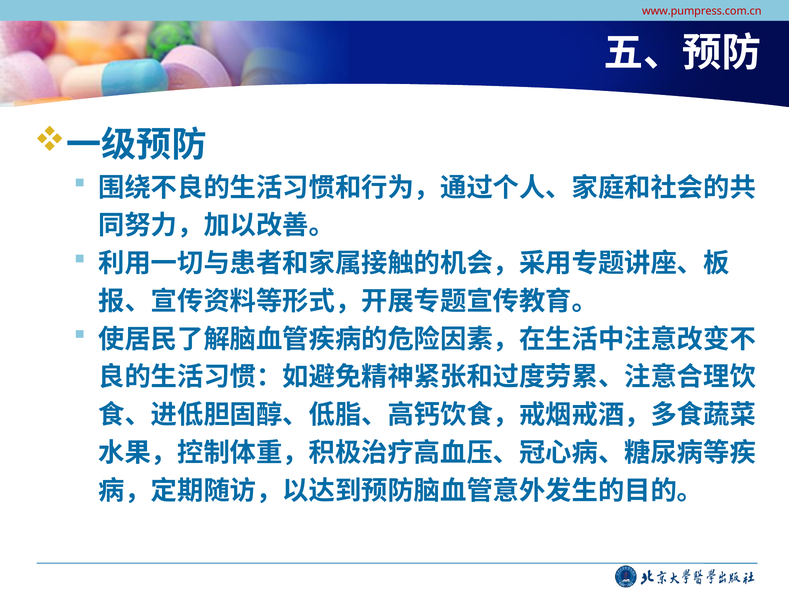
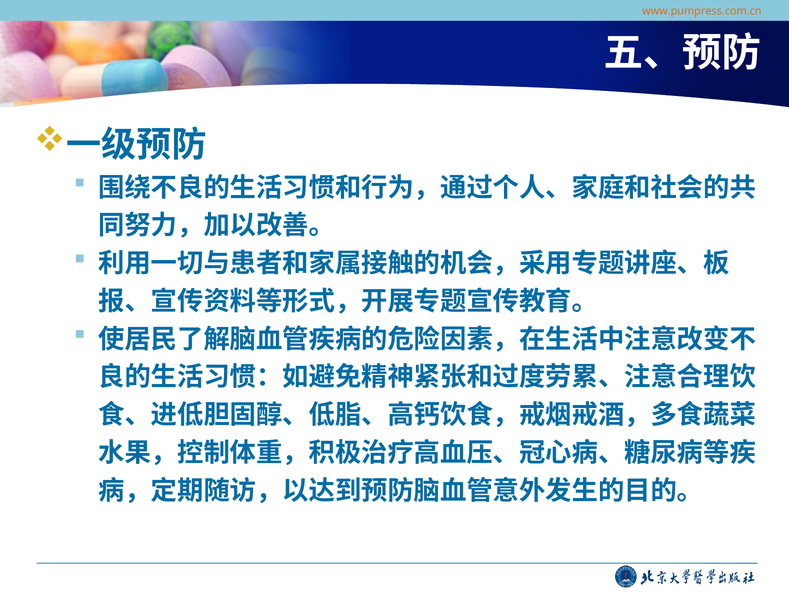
www.pumpress.com.cn colour: red -> orange (702, 11)
